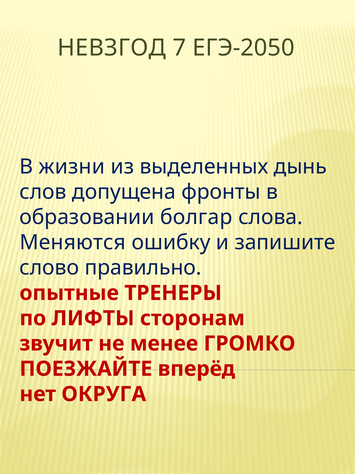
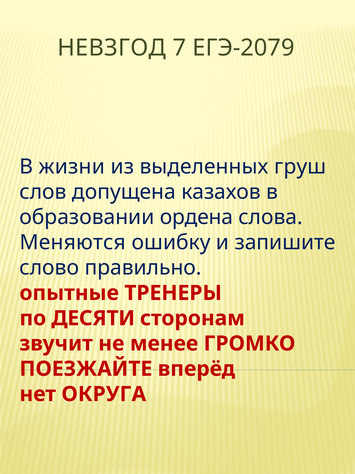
ЕГЭ-2050: ЕГЭ-2050 -> ЕГЭ-2079 (243, 48)
дынь: дынь -> груш (300, 166)
фронты: фронты -> казахов (221, 192)
болгар: болгар -> ордена (196, 217)
ЛИФТЫ: ЛИФТЫ -> ДЕСЯТИ (93, 318)
